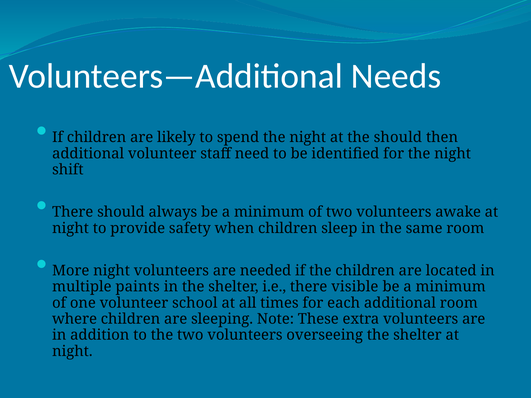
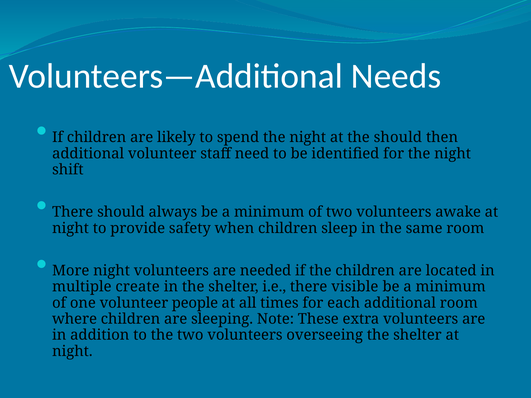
paints: paints -> create (138, 287)
school: school -> people (195, 303)
